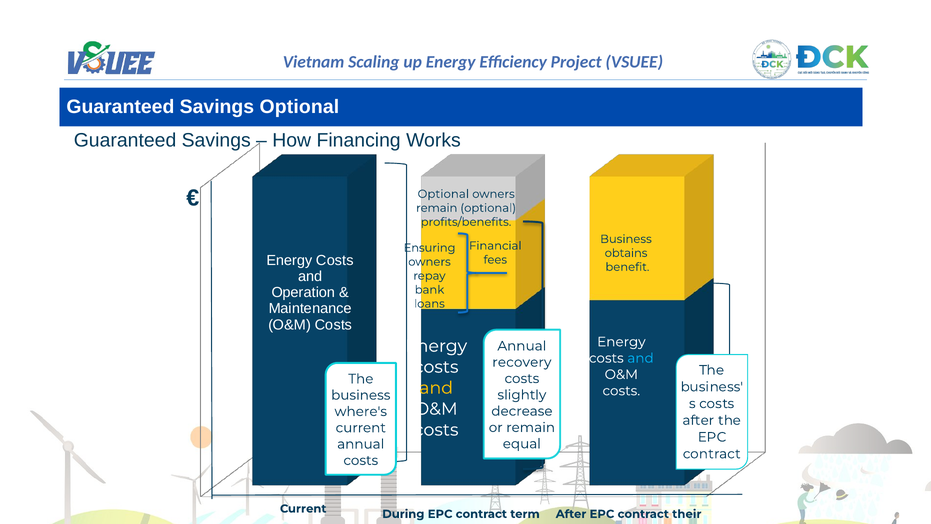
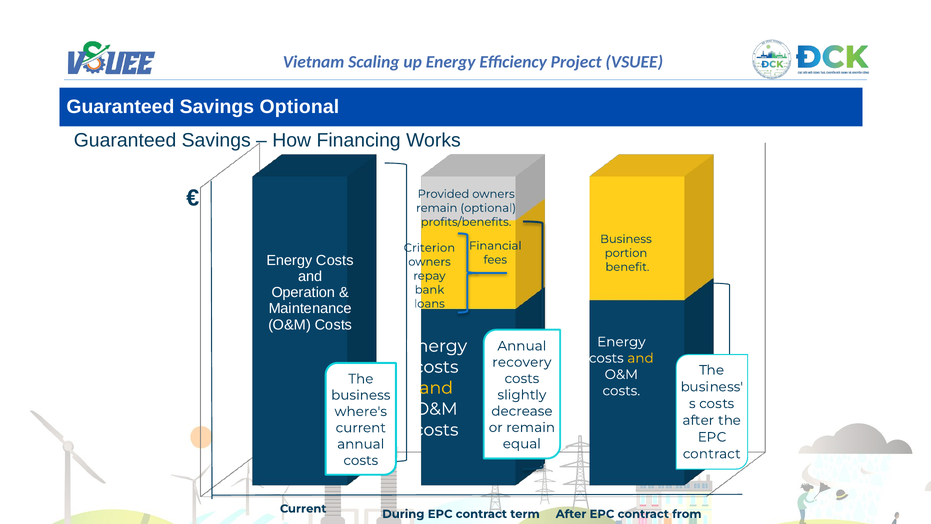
Optional: Optional -> Provided (443, 194)
Ensuring: Ensuring -> Criterion (429, 248)
obtains: obtains -> portion (626, 253)
and colour: light blue -> yellow (641, 358)
their: their -> from (687, 514)
